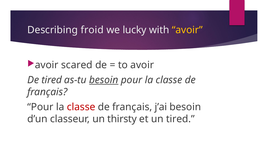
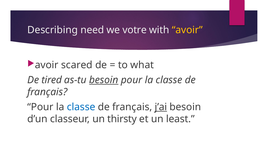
froid: froid -> need (92, 30)
lucky: lucky -> votre (135, 30)
to avoir: avoir -> what (142, 65)
classe colour: red -> blue (81, 107)
j’ai underline: none -> present (161, 107)
un tired: tired -> least (180, 119)
